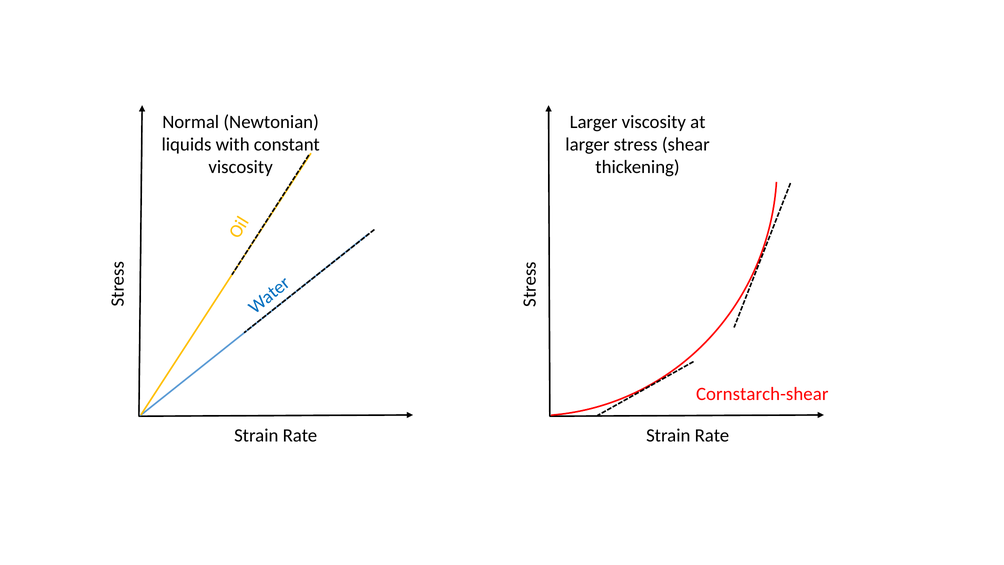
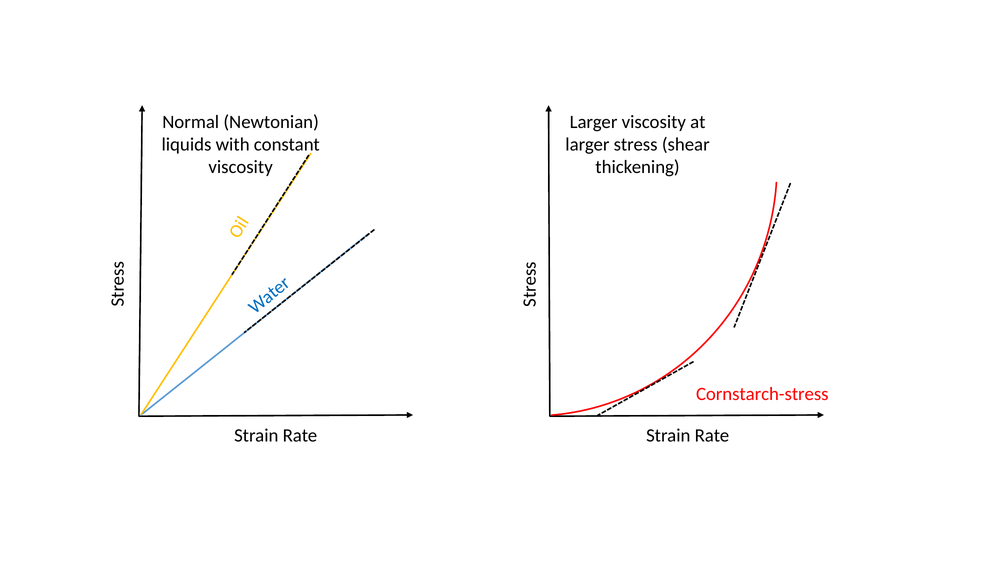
Cornstarch-shear: Cornstarch-shear -> Cornstarch-stress (762, 394)
